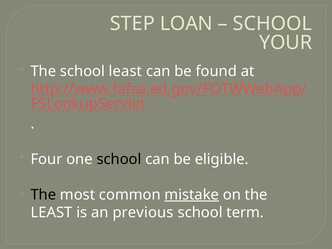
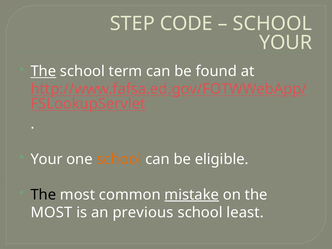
LOAN: LOAN -> CODE (186, 23)
The underline: none -> present (43, 71)
school least: least -> term (125, 71)
Four: Four -> Your (47, 159)
school colour: black -> orange (119, 159)
LEAST: LEAST -> MOST (51, 212)
term: term -> least (245, 212)
